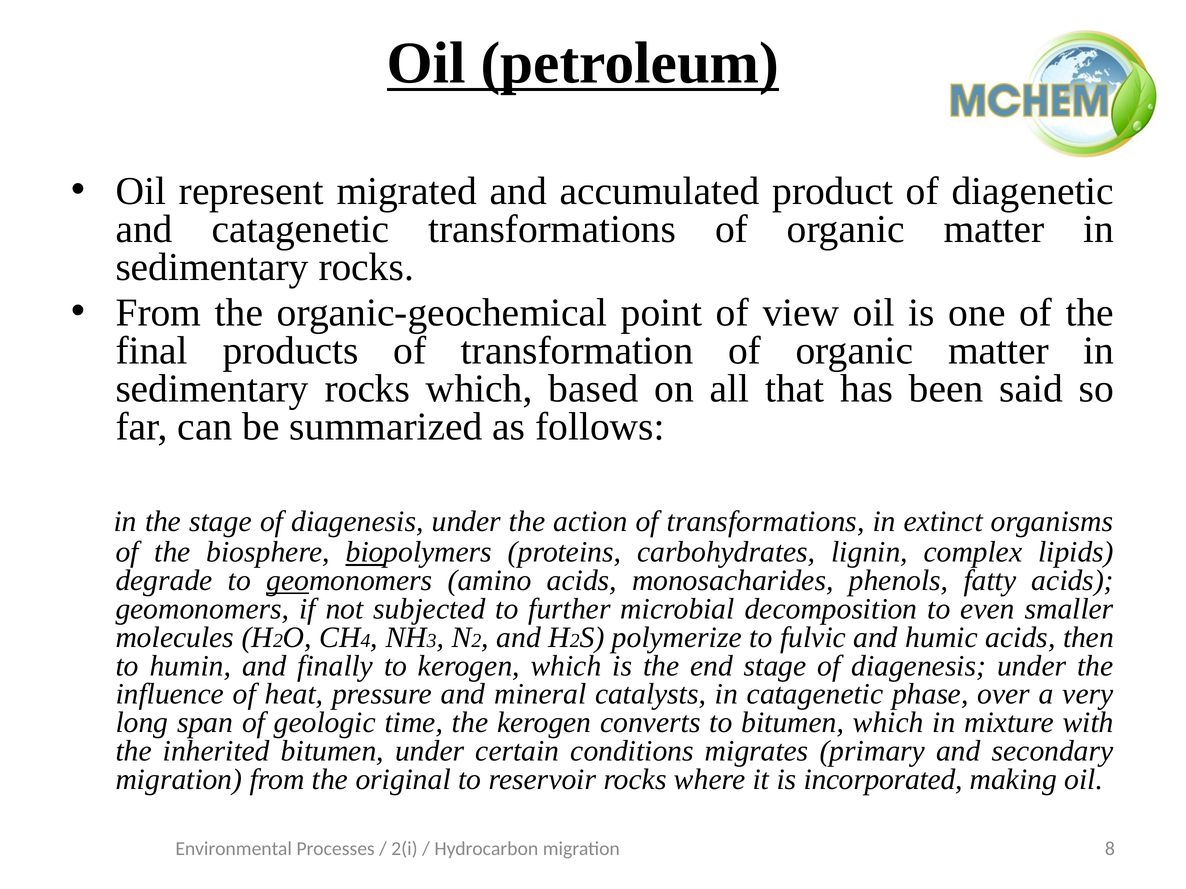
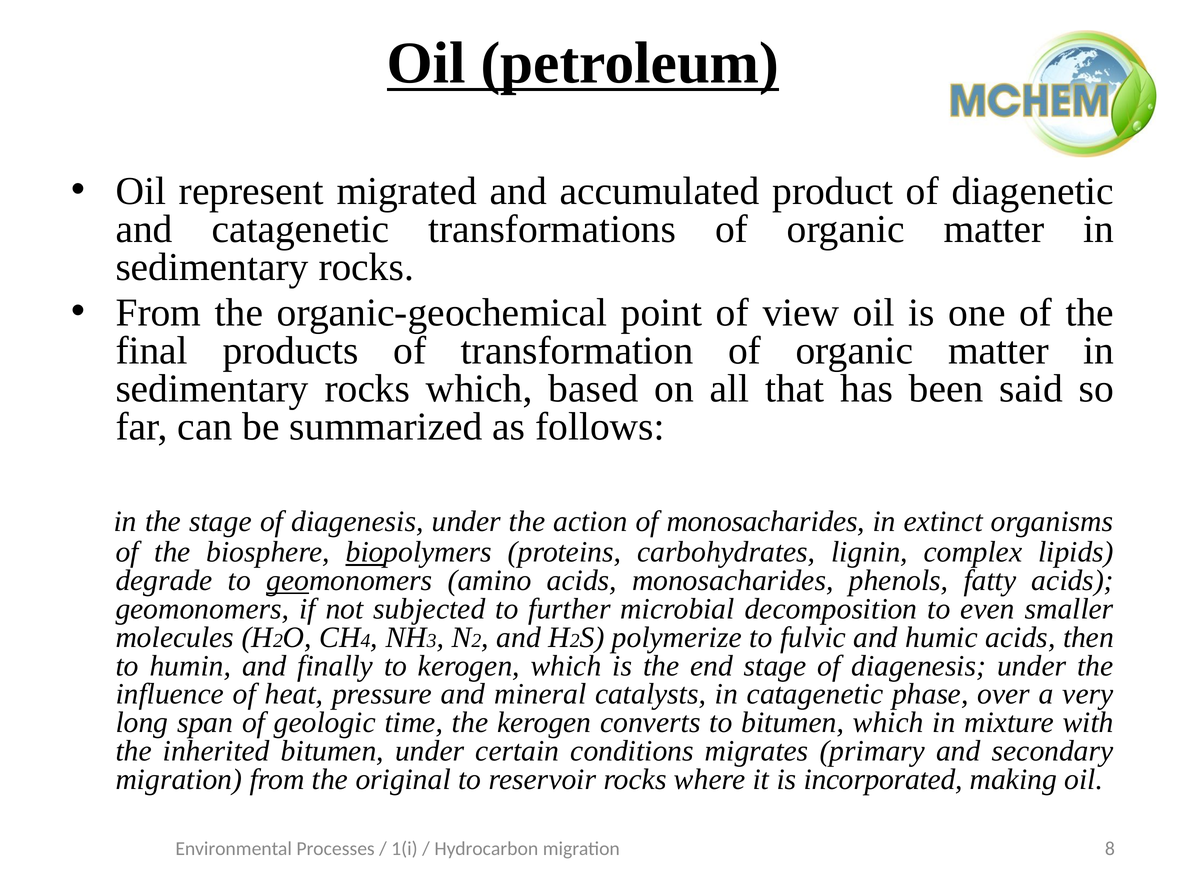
of transformations: transformations -> monosacharides (766, 522)
2(i: 2(i -> 1(i (404, 849)
